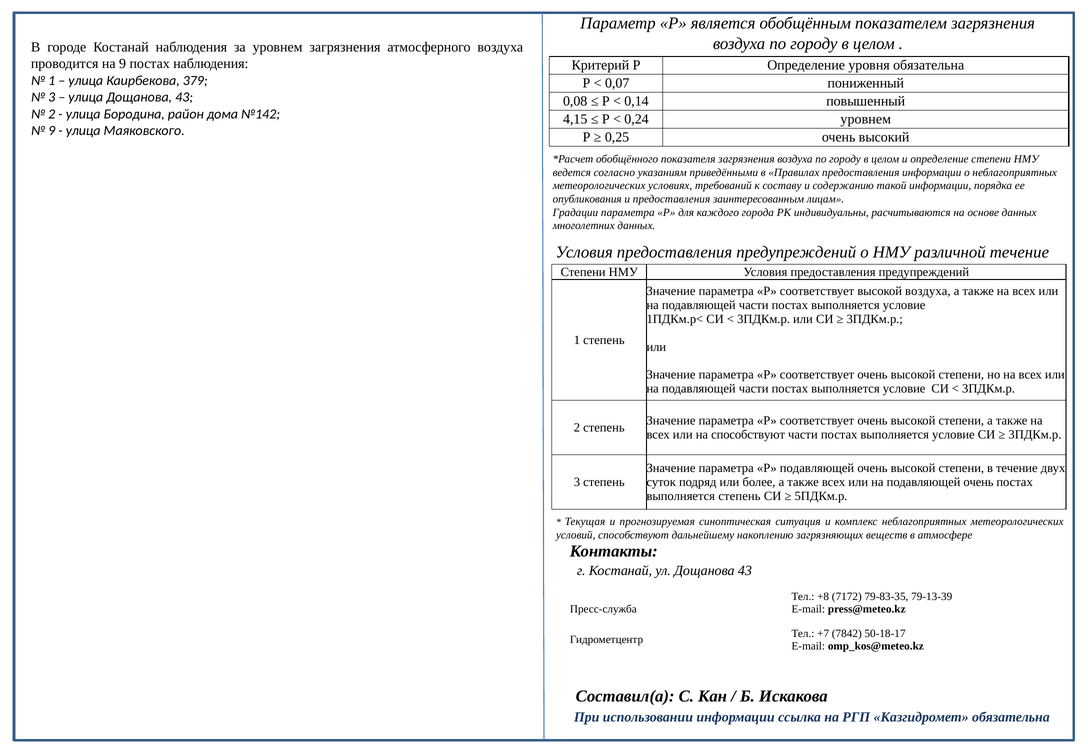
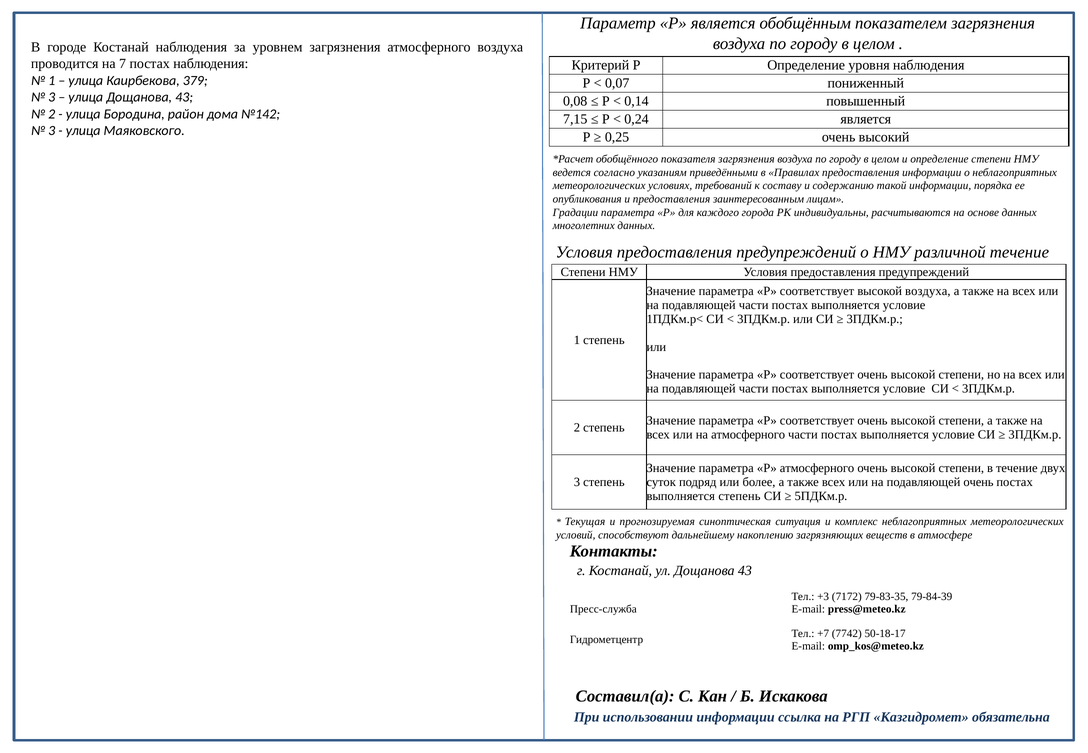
на 9: 9 -> 7 (123, 64)
уровня обязательна: обязательна -> наблюдения (929, 65)
4,15: 4,15 -> 7,15 (575, 119)
0,24 уровнем: уровнем -> является (866, 119)
9: 9 -> 3 (52, 131)
на способствуют: способствуют -> атмосферного (748, 435)
Р подавляющей: подавляющей -> атмосферного (817, 468)
+8: +8 -> +3 (823, 597)
79-13-39: 79-13-39 -> 79-84-39 (932, 597)
7842: 7842 -> 7742 (847, 634)
